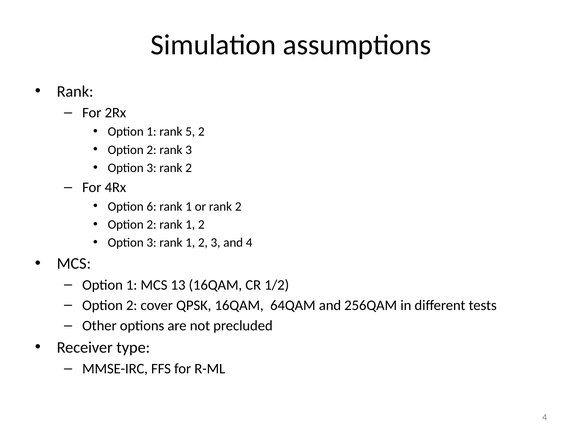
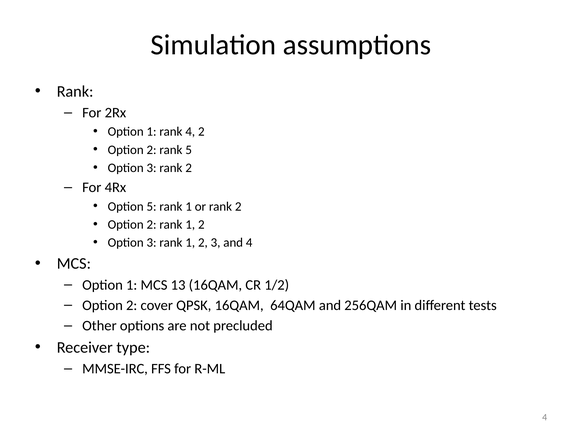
rank 5: 5 -> 4 (190, 132)
rank 3: 3 -> 5 (189, 150)
Option 6: 6 -> 5 (152, 206)
